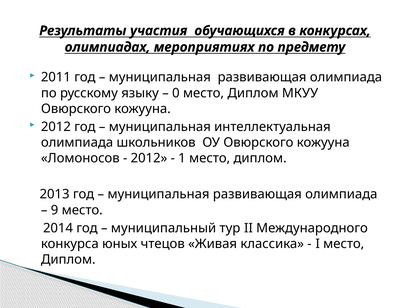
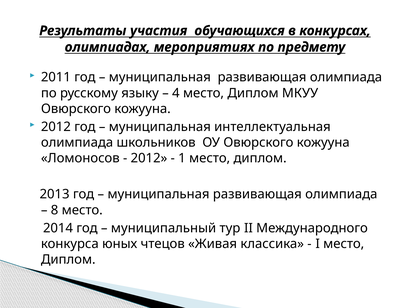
0: 0 -> 4 (176, 93)
9: 9 -> 8 (55, 210)
